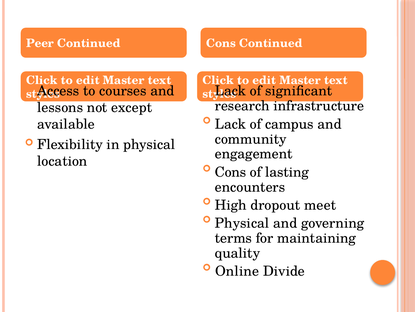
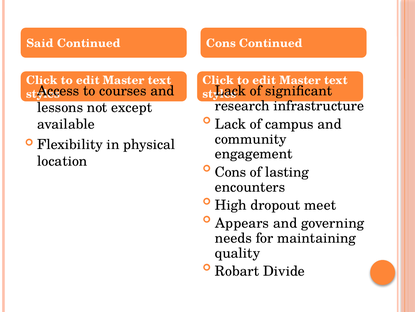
Peer: Peer -> Said (40, 43)
Physical: Physical -> Appears (242, 223)
terms: terms -> needs (233, 238)
Online: Online -> Robart (237, 271)
